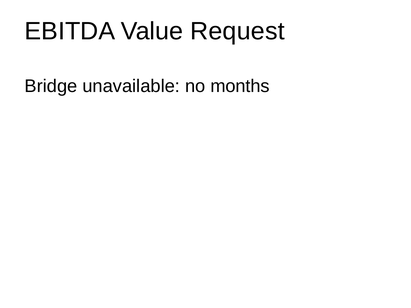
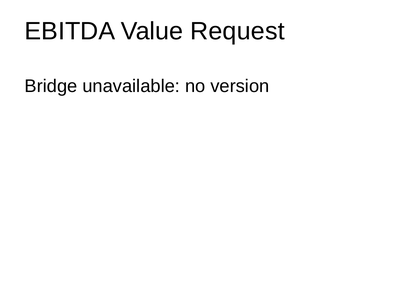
months: months -> version (240, 86)
